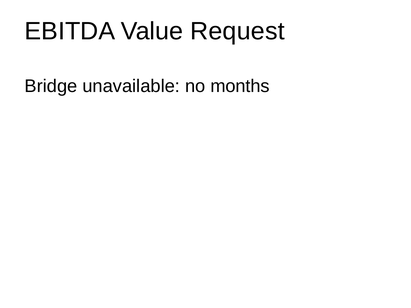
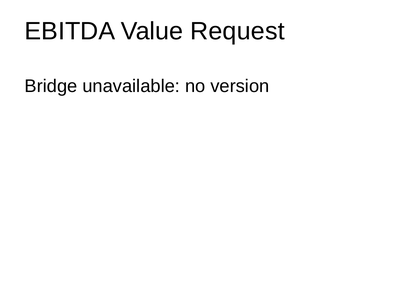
months: months -> version (240, 86)
